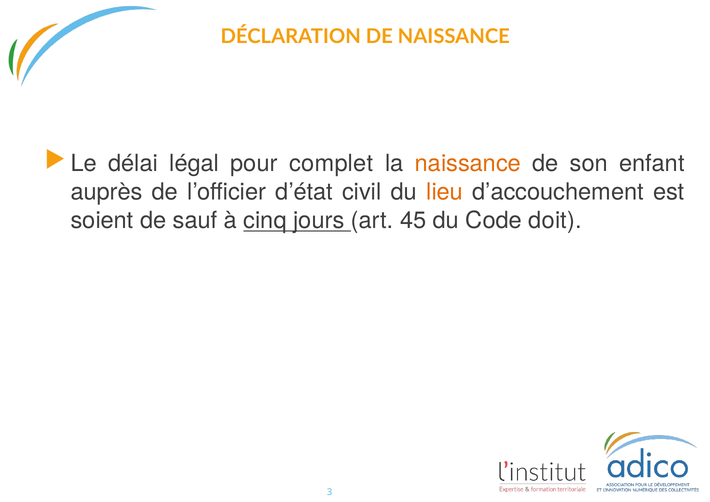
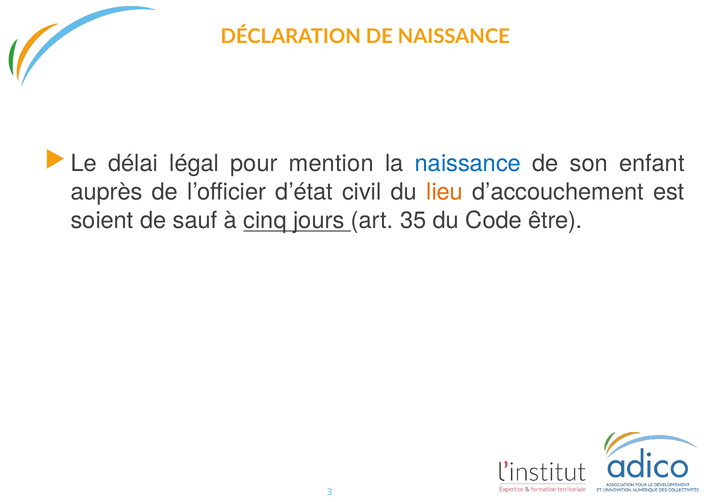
complet: complet -> mention (331, 164)
naissance colour: orange -> blue (468, 164)
45: 45 -> 35 (413, 220)
doit: doit -> être (555, 220)
